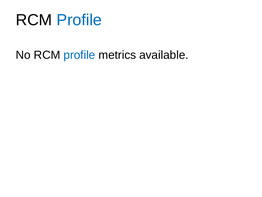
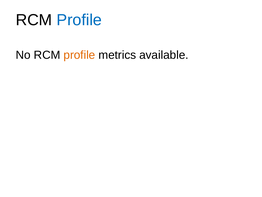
profile colour: blue -> orange (79, 55)
